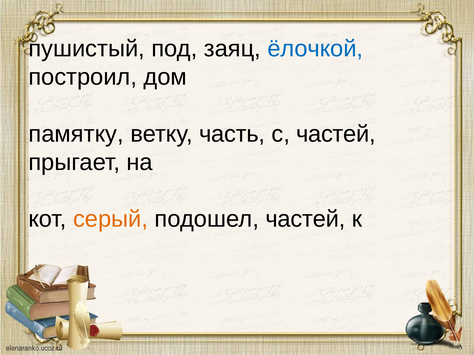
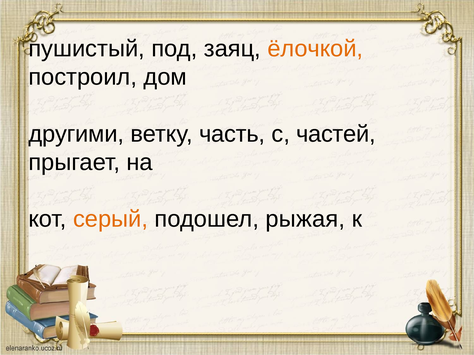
ёлочкой colour: blue -> orange (315, 49)
памятку: памятку -> другими (76, 134)
подошел частей: частей -> рыжая (305, 219)
